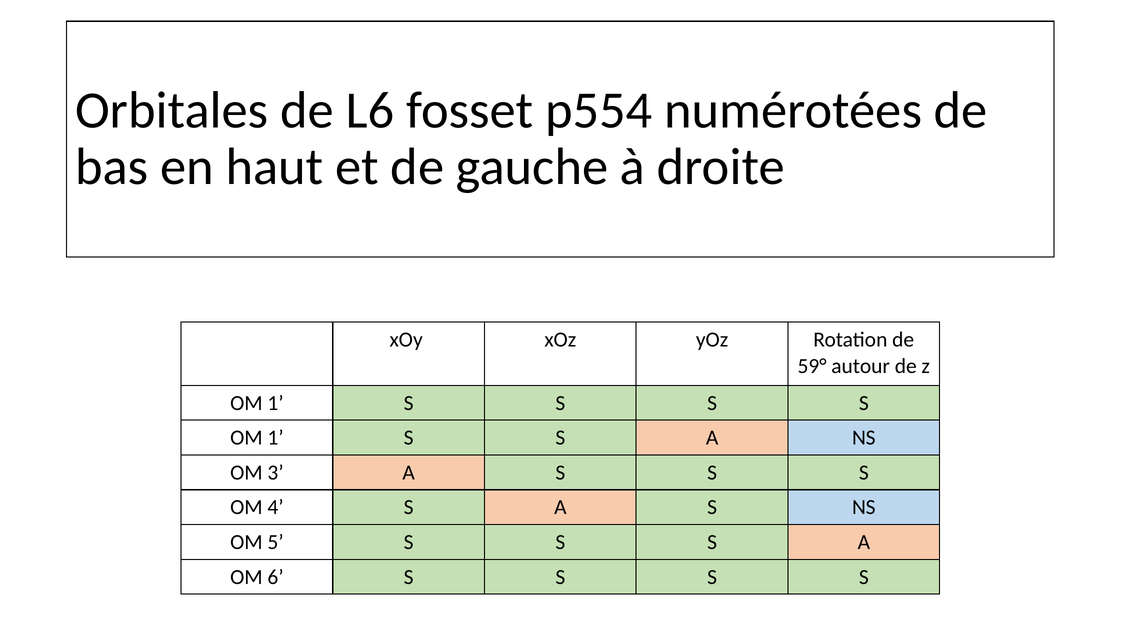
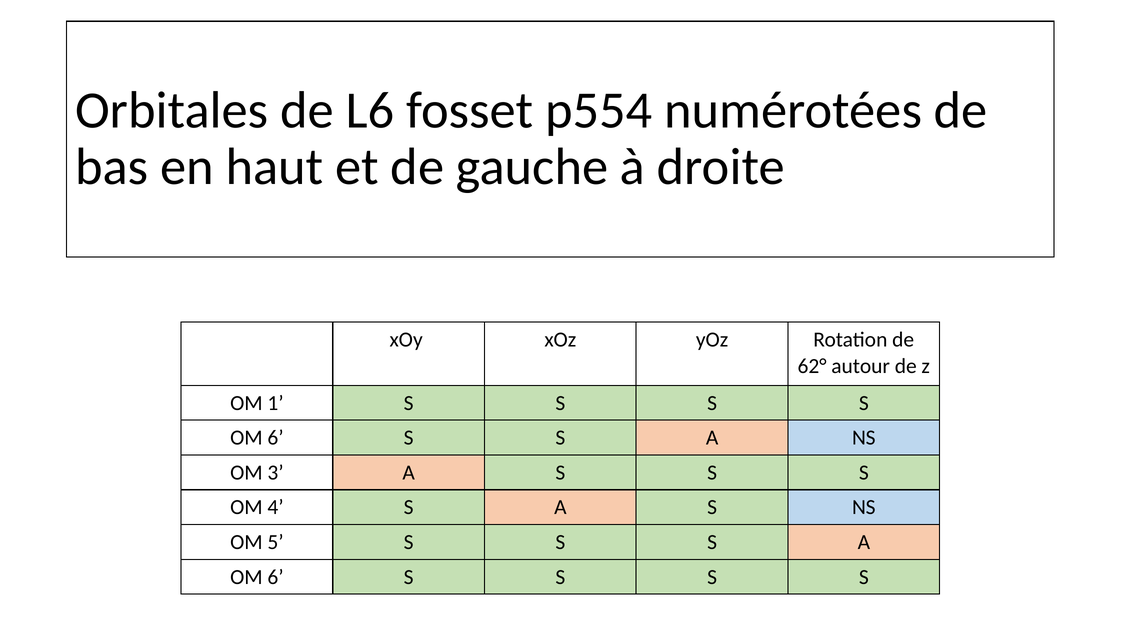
59°: 59° -> 62° (812, 366)
1: 1 -> 6 (276, 438)
